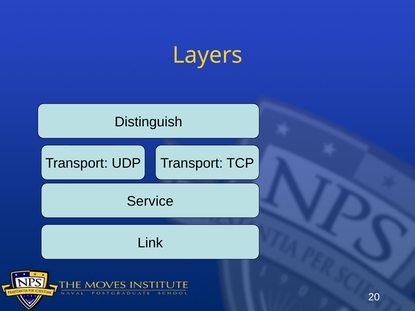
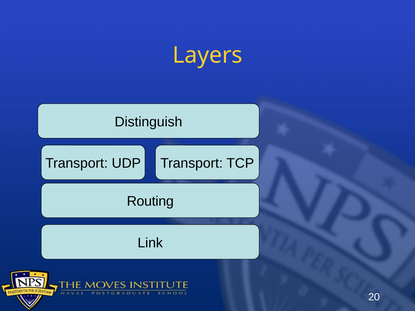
Service: Service -> Routing (150, 202)
